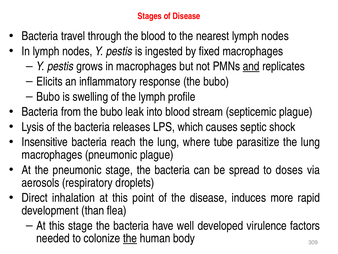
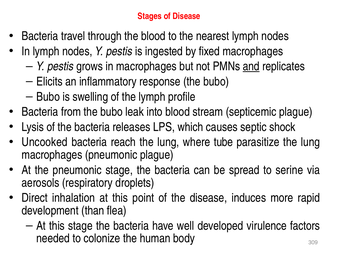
Insensitive: Insensitive -> Uncooked (45, 142)
doses: doses -> serine (289, 170)
the underline: present -> none (130, 238)
